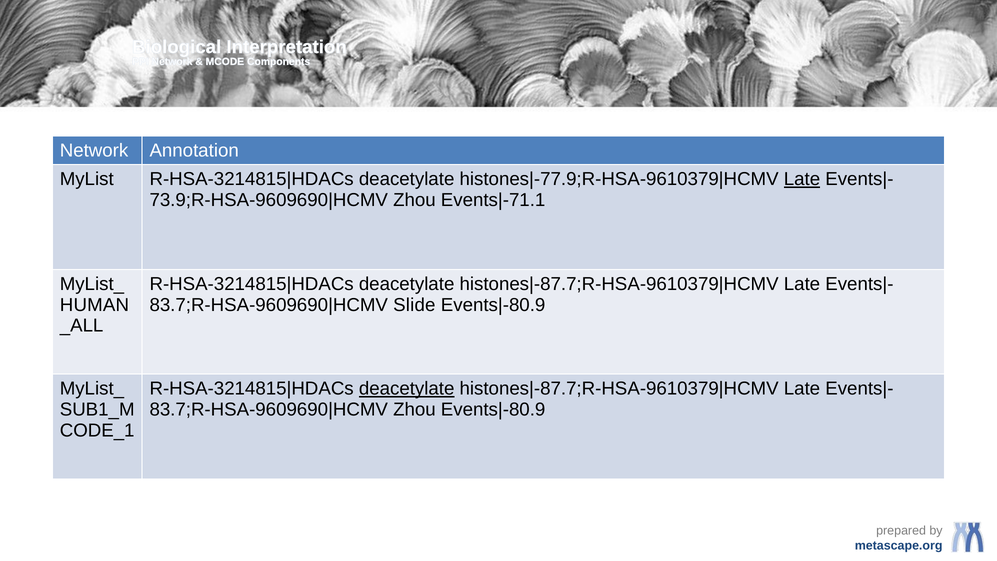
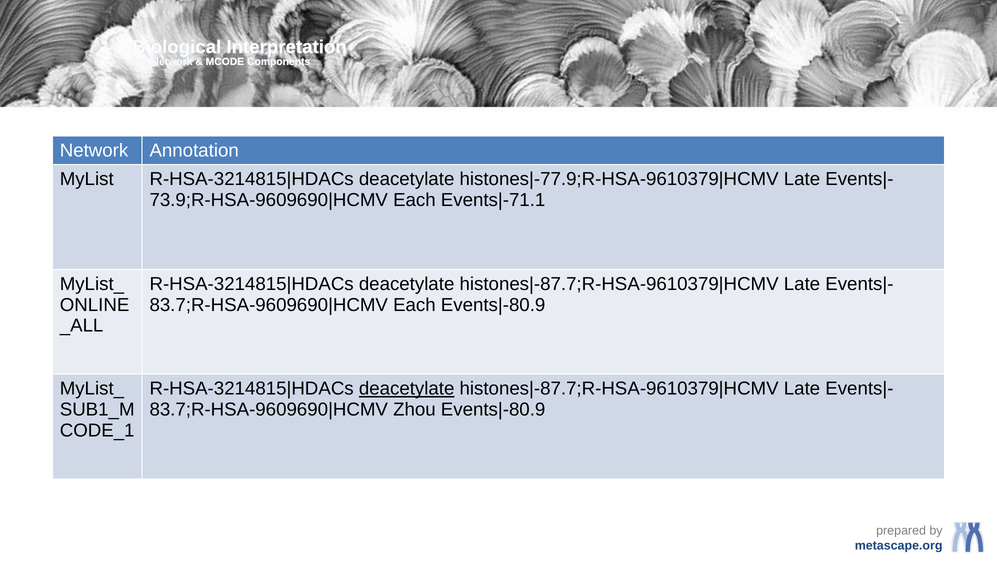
Late underline: present -> none (802, 179)
Zhou: Zhou -> Each (414, 200)
HUMAN: HUMAN -> ONLINE (95, 305)
Slide: Slide -> Each (414, 305)
